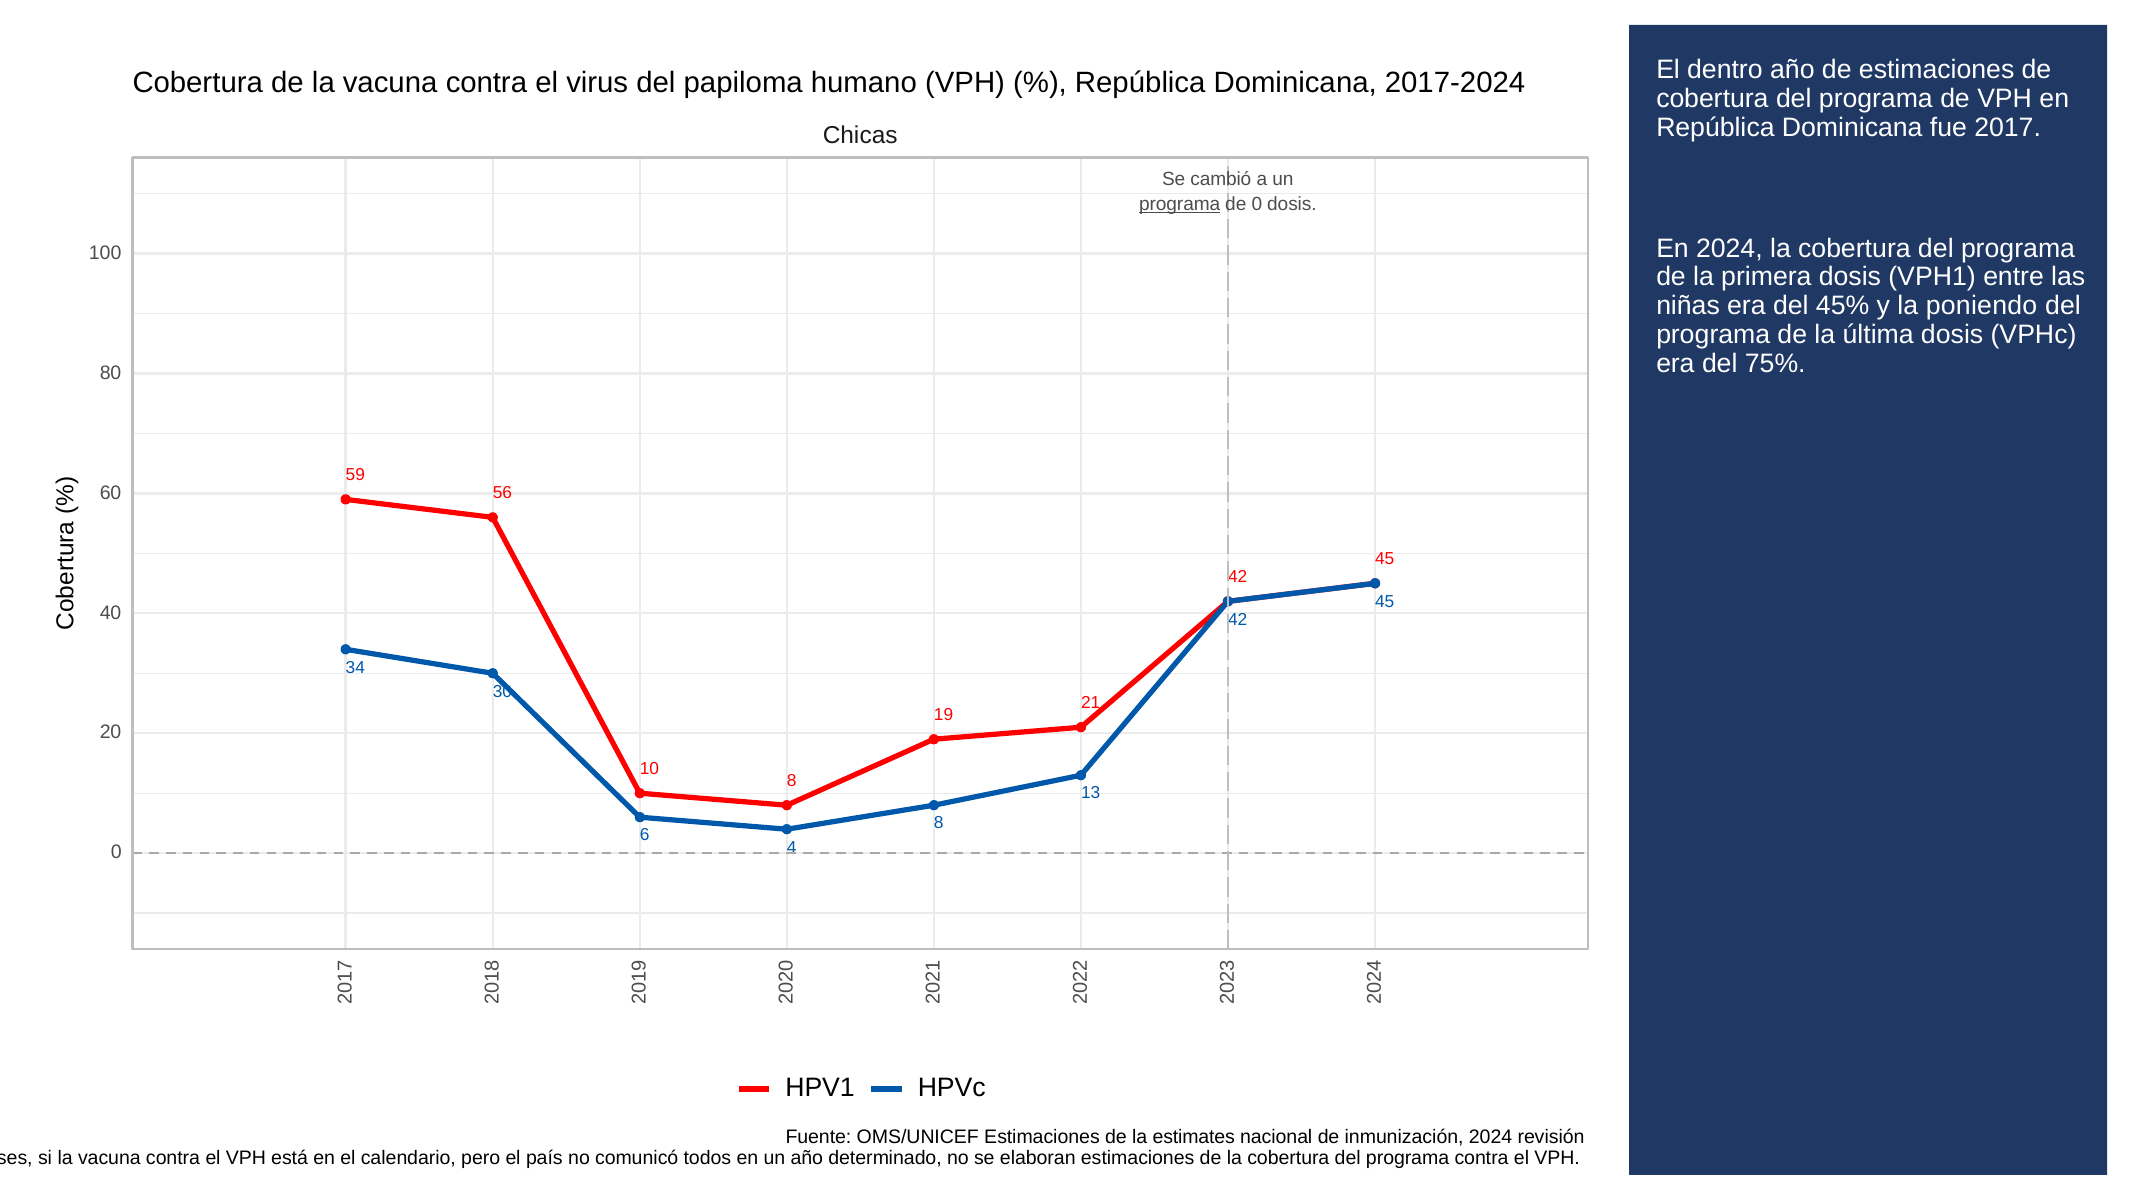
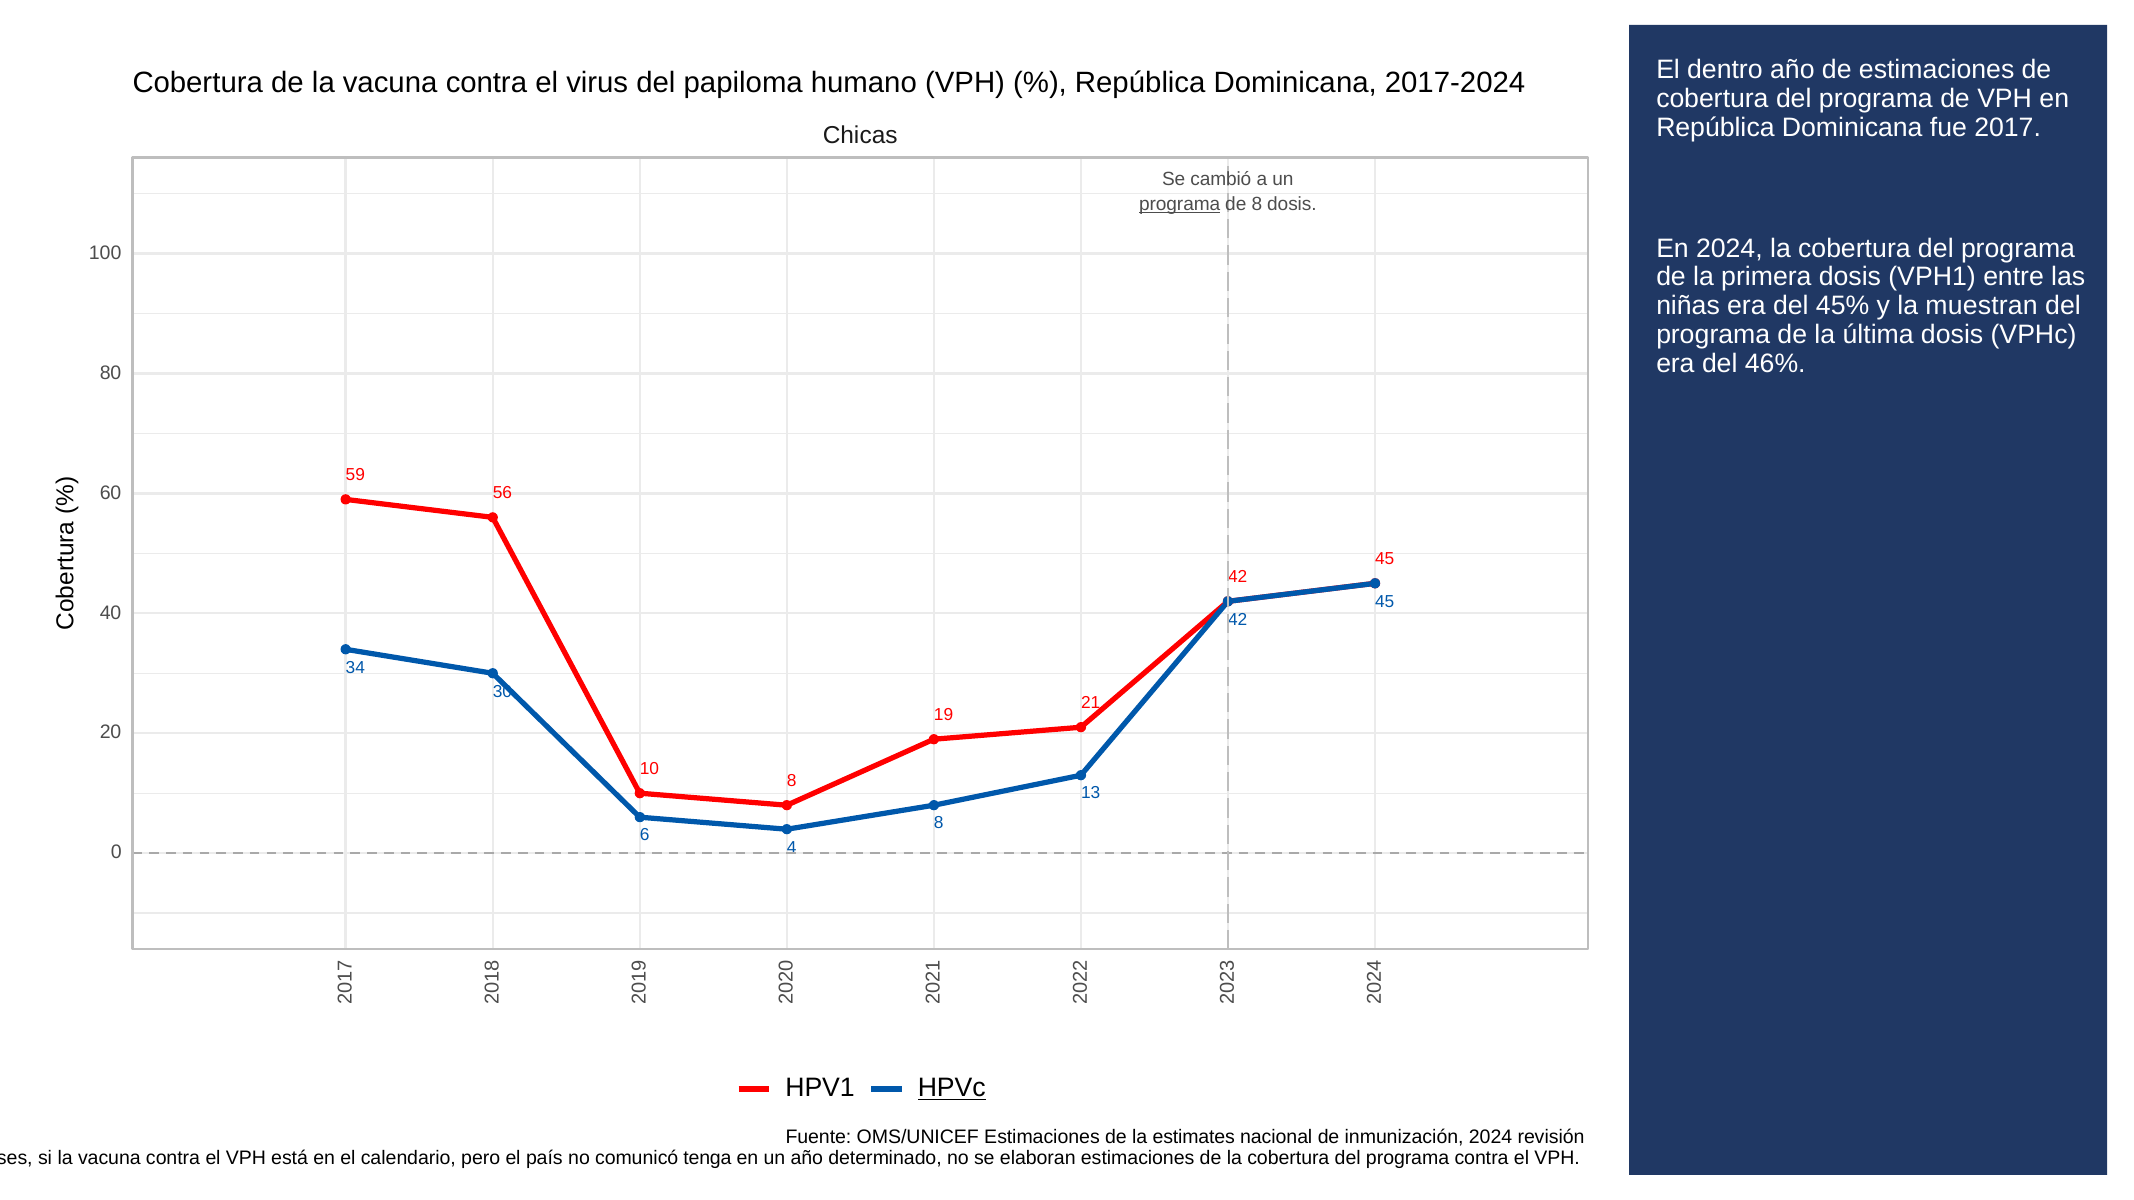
de 0: 0 -> 8 (1257, 205)
poniendo: poniendo -> muestran (1982, 306)
75%: 75% -> 46% (1775, 364)
HPVc underline: none -> present (952, 1088)
todos: todos -> tenga (707, 1158)
